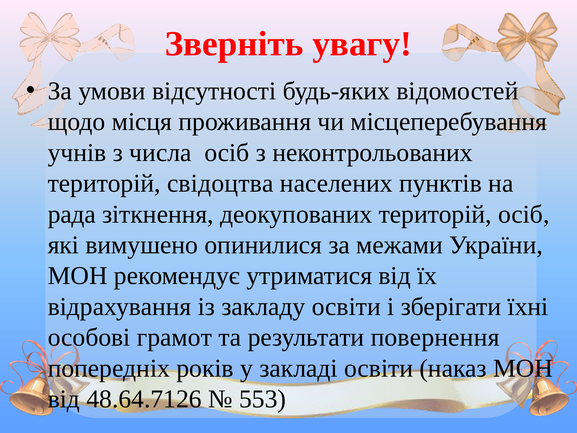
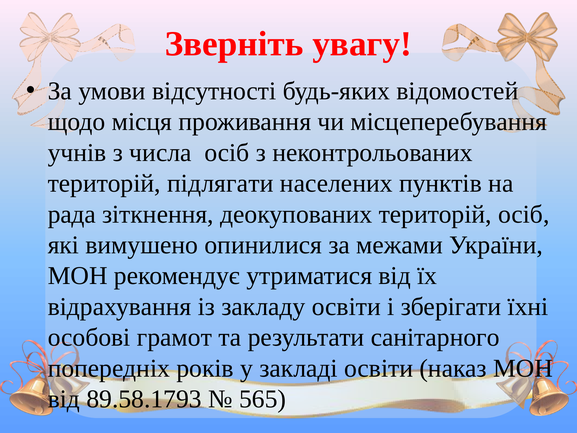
свідоцтва: свідоцтва -> підлягати (220, 183)
повернення: повернення -> санітарного (435, 337)
48.64.7126: 48.64.7126 -> 89.58.1793 (144, 399)
553: 553 -> 565 (263, 399)
